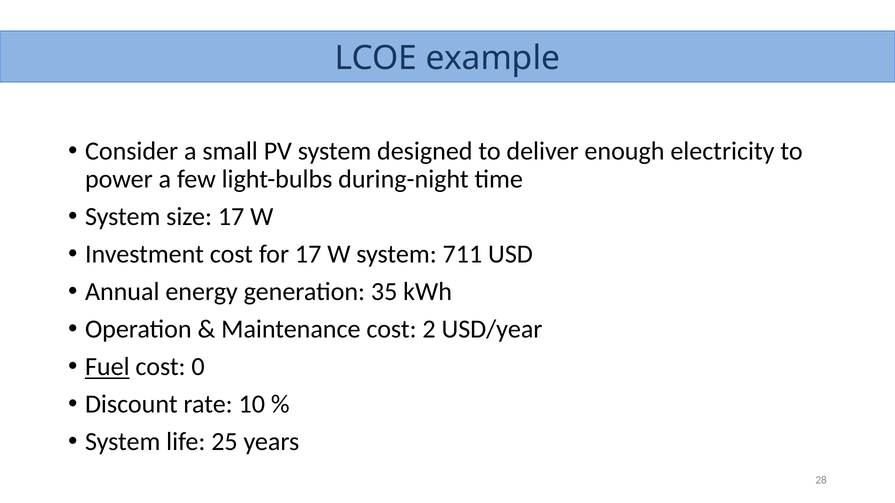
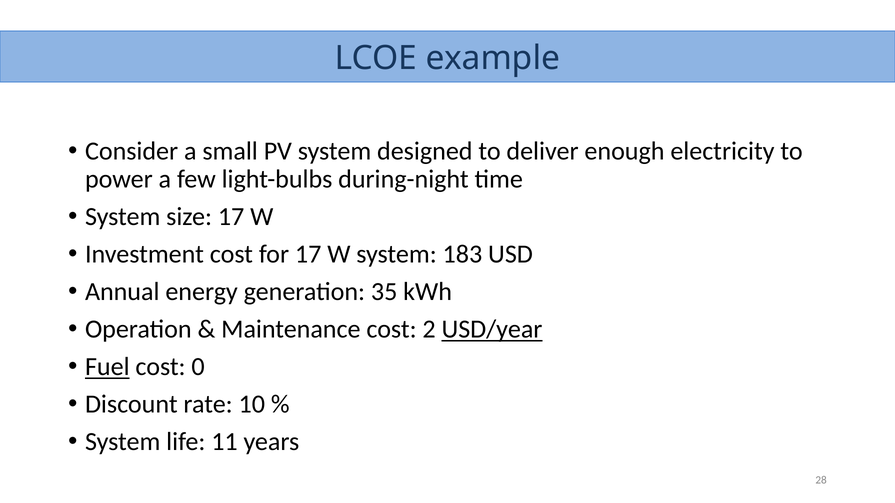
711: 711 -> 183 (462, 255)
USD/year underline: none -> present (492, 330)
25: 25 -> 11 (224, 442)
